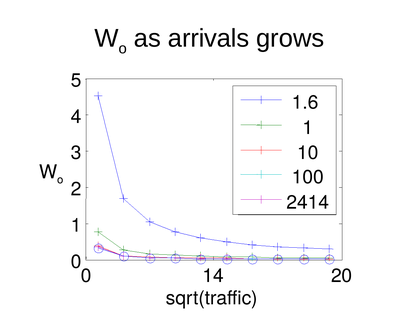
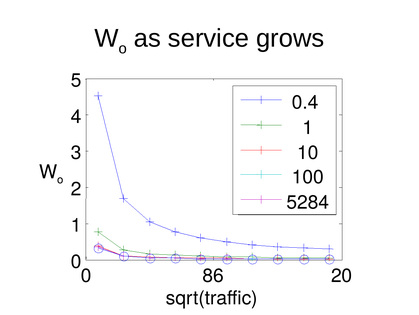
arrivals: arrivals -> service (209, 38)
1.6: 1.6 -> 0.4 (305, 102)
2414: 2414 -> 5284 (308, 202)
14: 14 -> 86 (213, 275)
